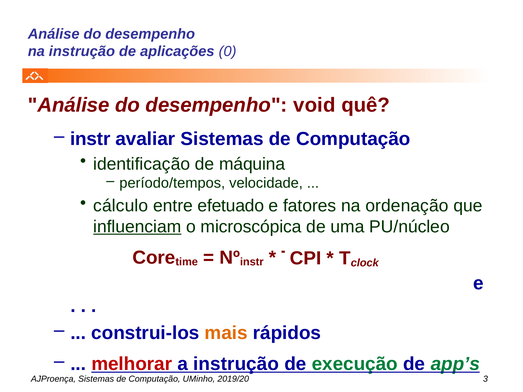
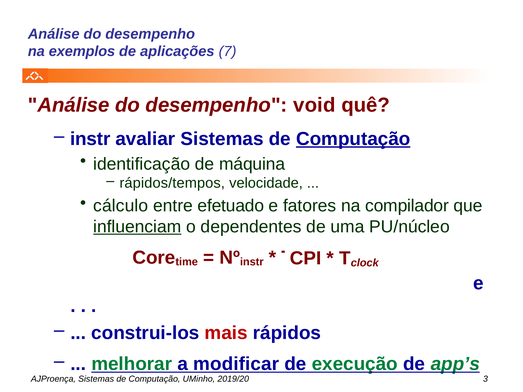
na instrução: instrução -> exemplos (82, 51)
0: 0 -> 7 (228, 51)
Computação underline: none -> present (353, 139)
período/tempos: período/tempos -> rápidos/tempos (172, 183)
ordenação: ordenação -> compilador (407, 206)
microscópica: microscópica -> dependentes (251, 227)
mais colour: orange -> red (226, 333)
melhorar colour: red -> green (132, 364)
a instrução: instrução -> modificar (236, 364)
